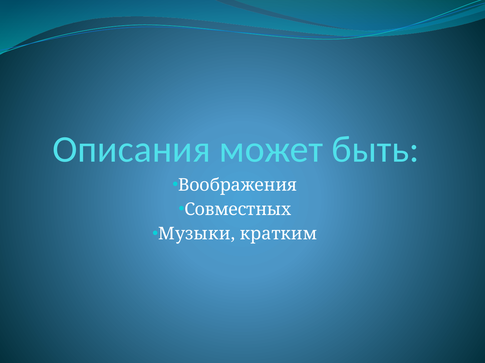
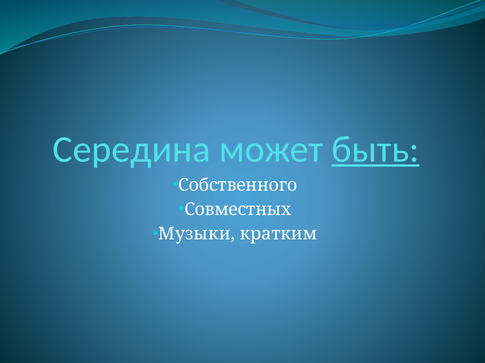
Описания: Описания -> Середина (132, 150)
быть underline: none -> present (375, 150)
Воображения: Воображения -> Собственного (238, 185)
